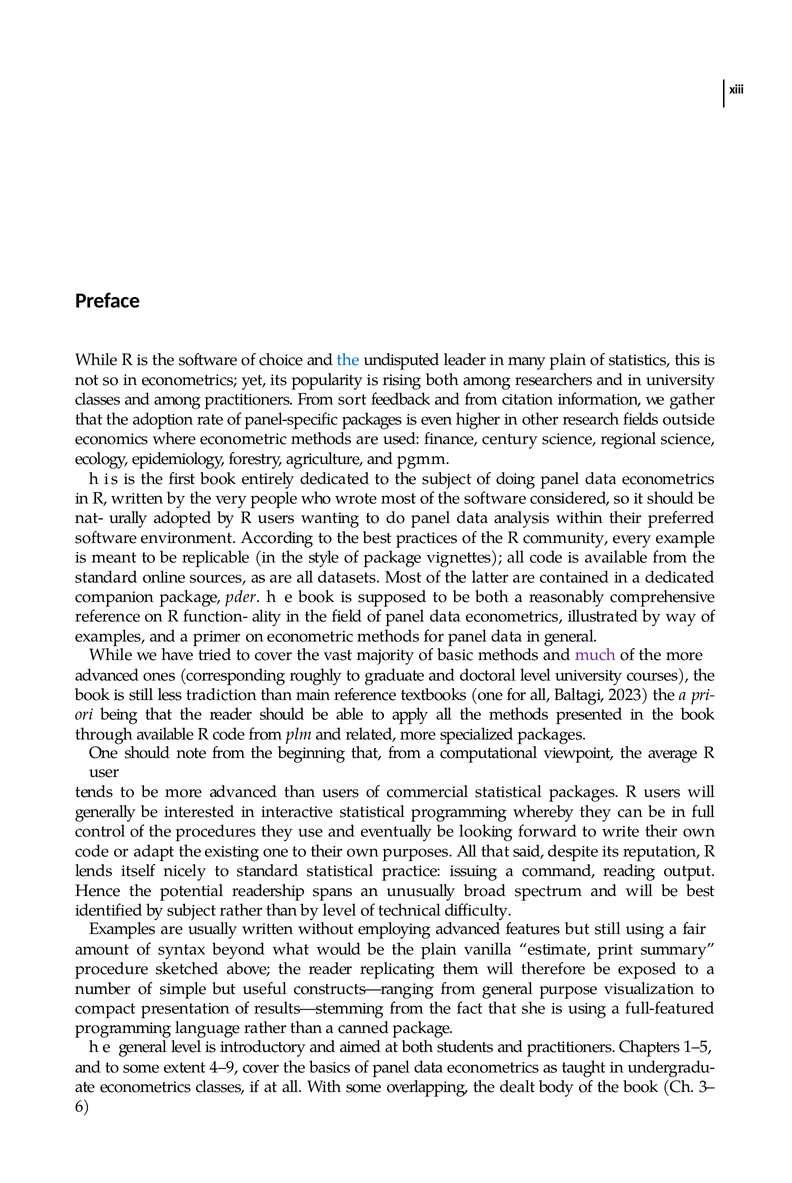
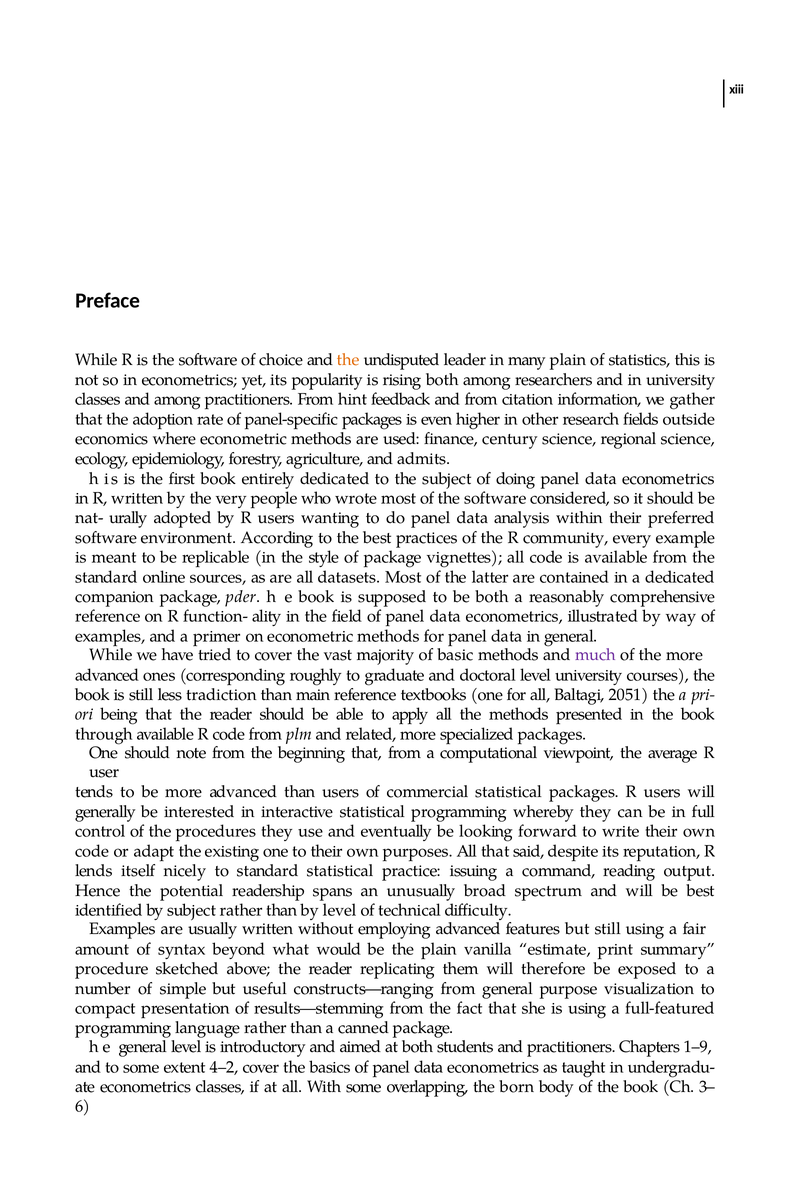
the colour: blue -> orange (348, 360)
sort: sort -> hint (353, 399)
pgmm: pgmm -> admits (424, 459)
2023: 2023 -> 2051 (629, 695)
1–5: 1–5 -> 1–9 (698, 1047)
4–9: 4–9 -> 4–2 (224, 1067)
dealt: dealt -> born (517, 1087)
